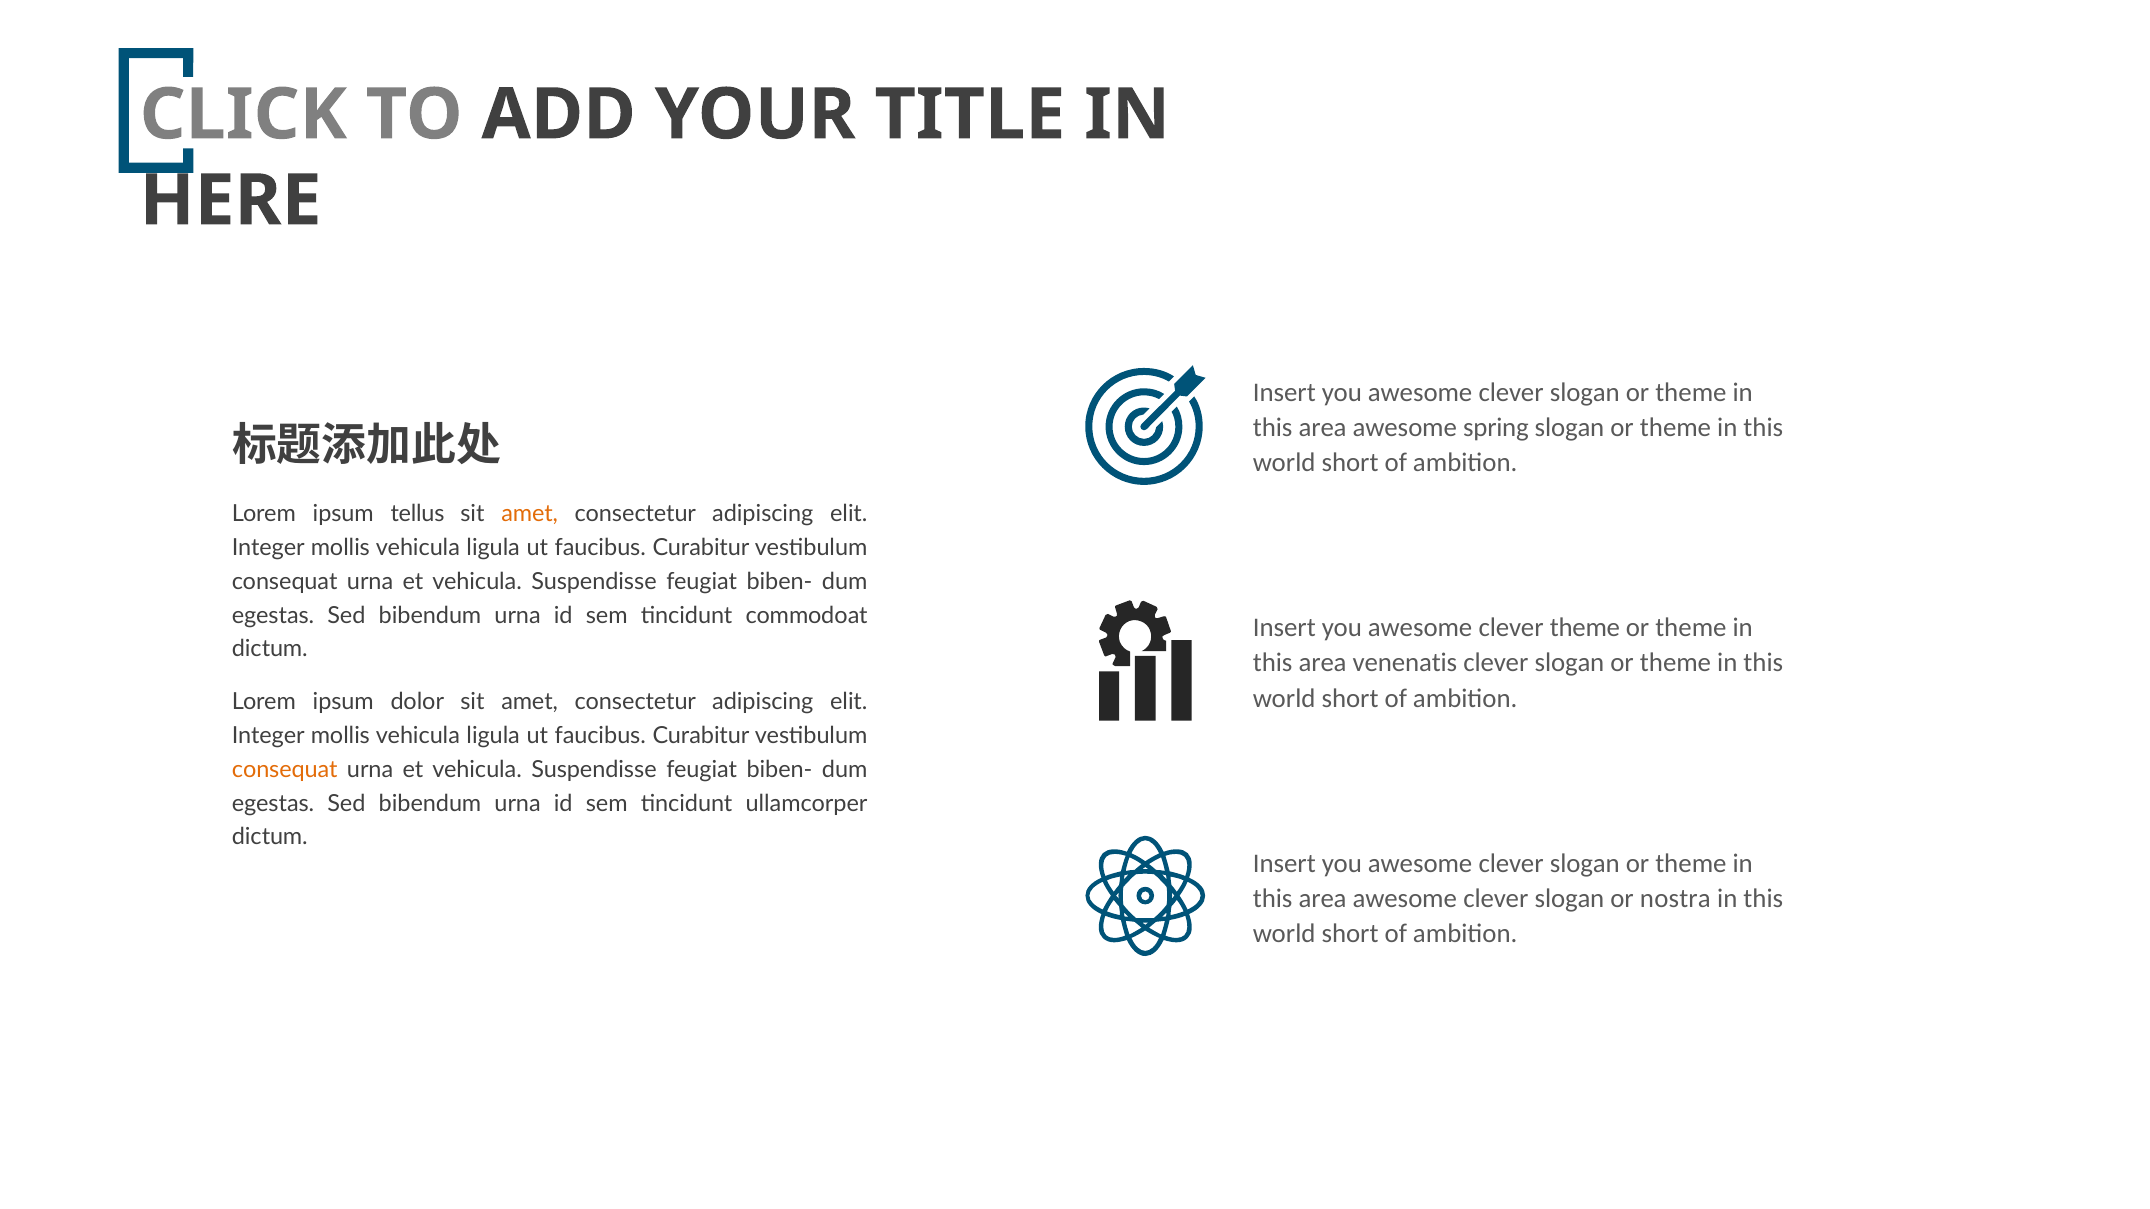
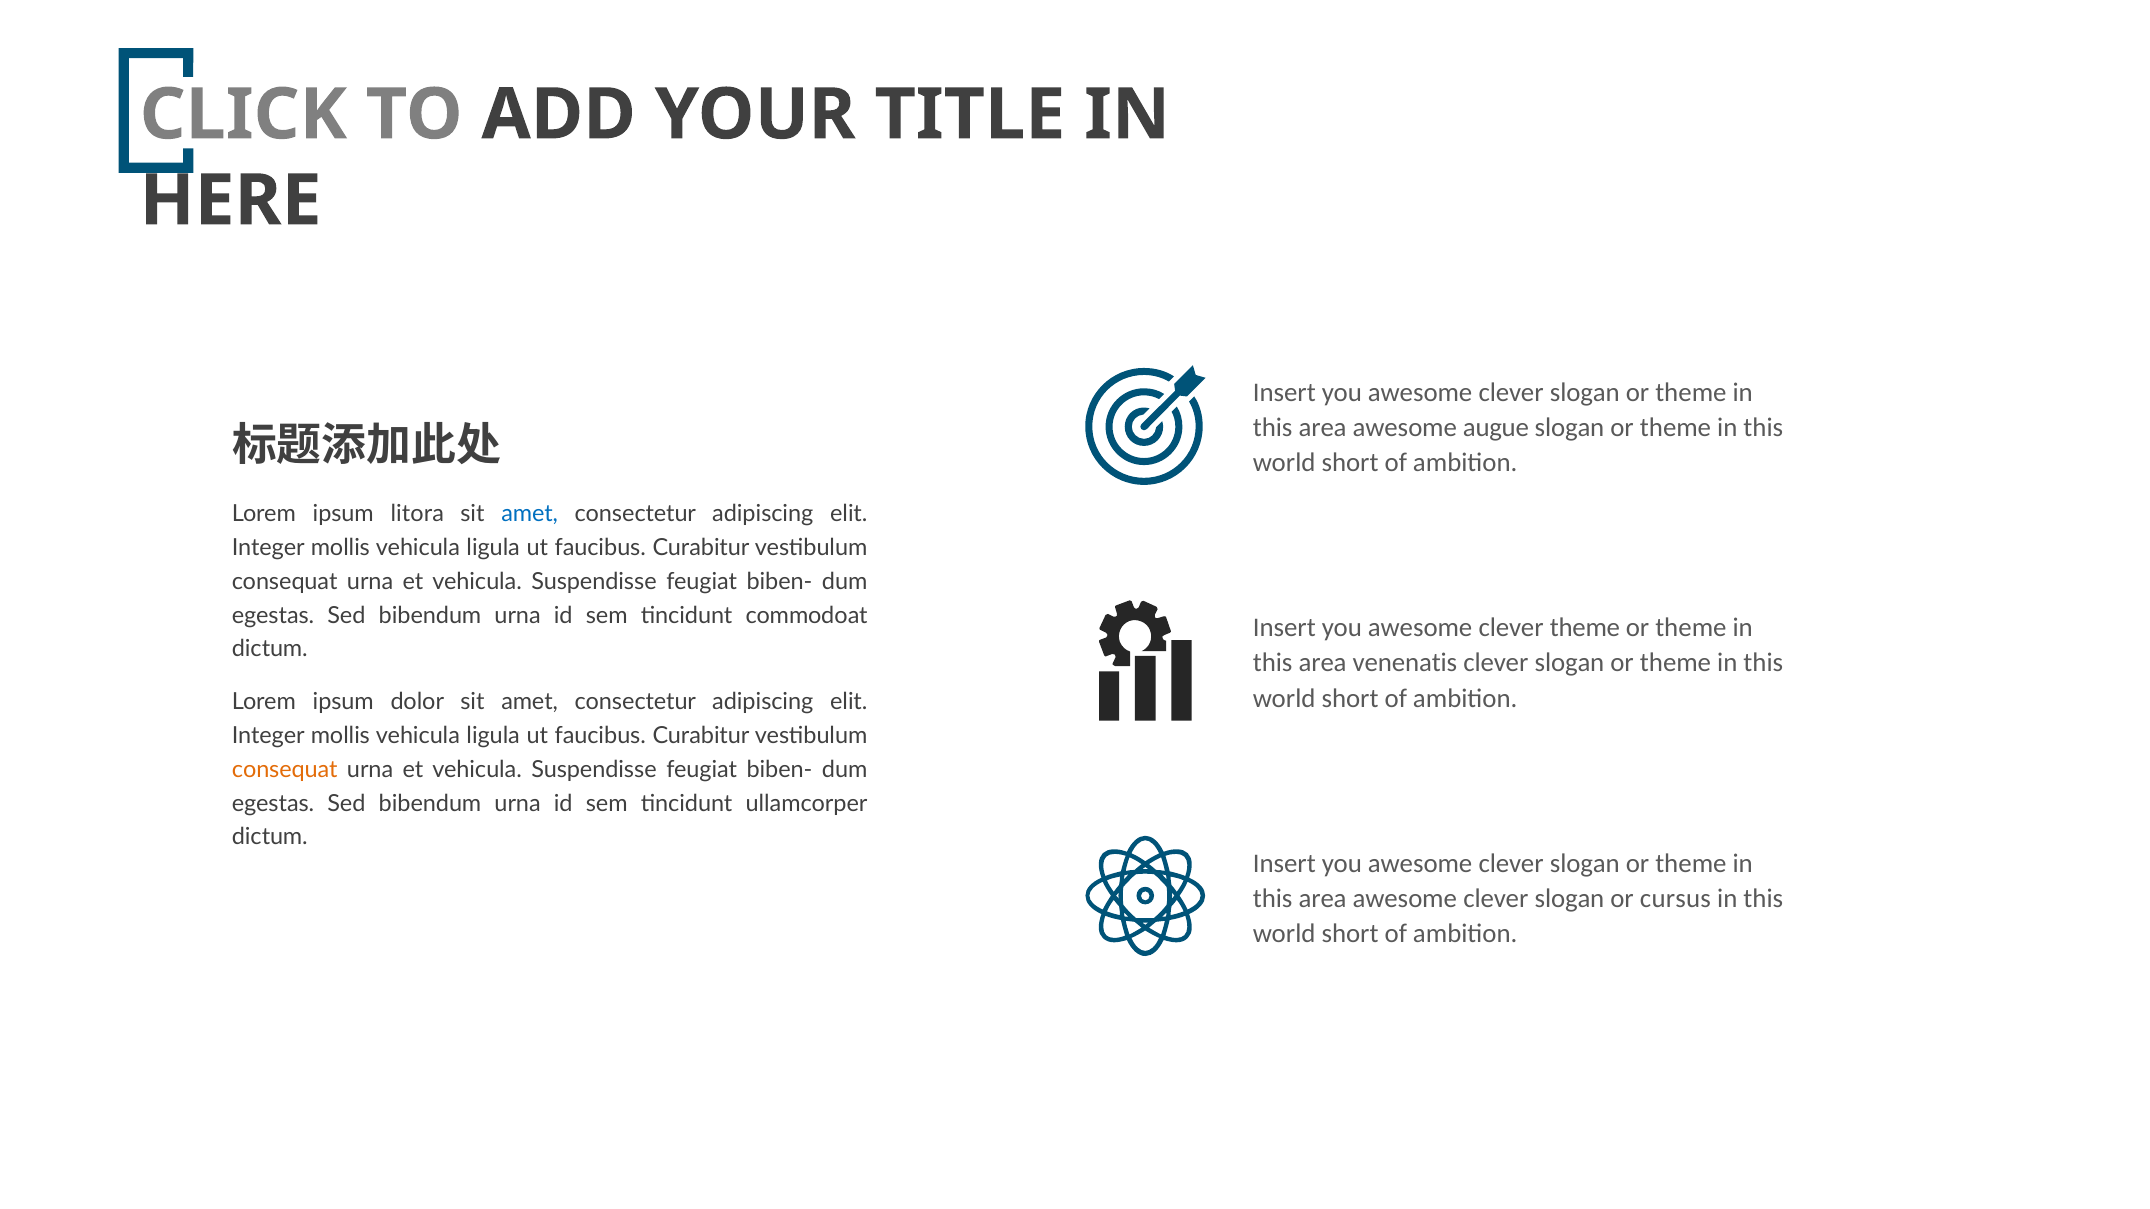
spring: spring -> augue (1496, 428)
tellus: tellus -> litora (417, 514)
amet colour: orange -> blue (530, 514)
nostra: nostra -> cursus (1675, 899)
